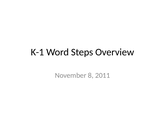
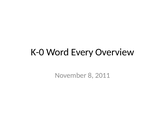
K-1: K-1 -> K-0 (37, 52)
Steps: Steps -> Every (82, 52)
